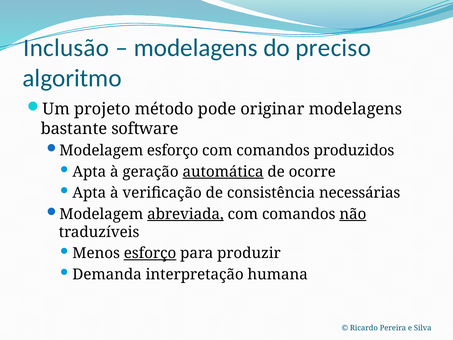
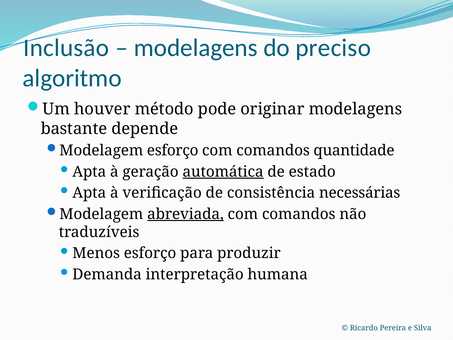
projeto: projeto -> houver (102, 109)
software: software -> depende (145, 129)
produzidos: produzidos -> quantidade (354, 150)
ocorre: ocorre -> estado (312, 172)
não underline: present -> none (353, 214)
esforço underline: present -> none (150, 253)
